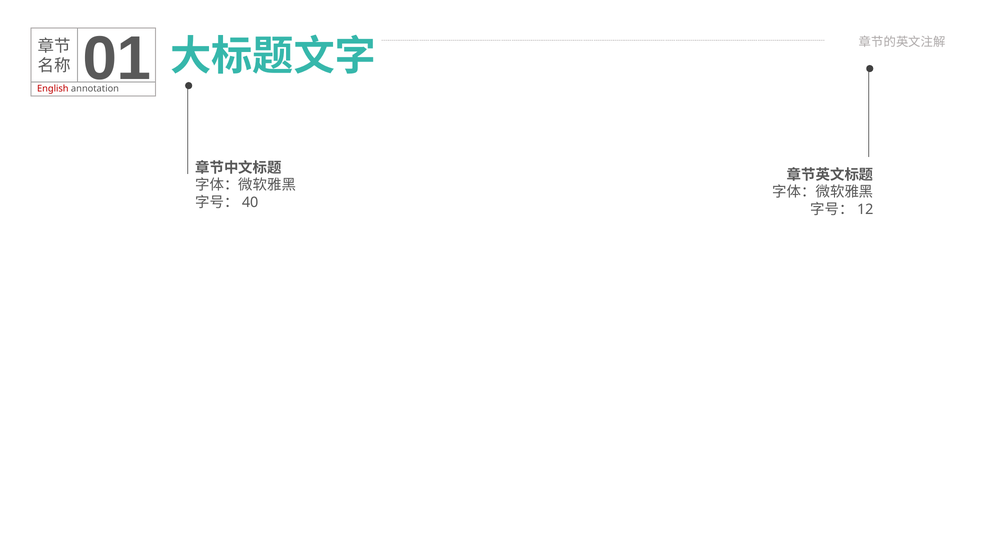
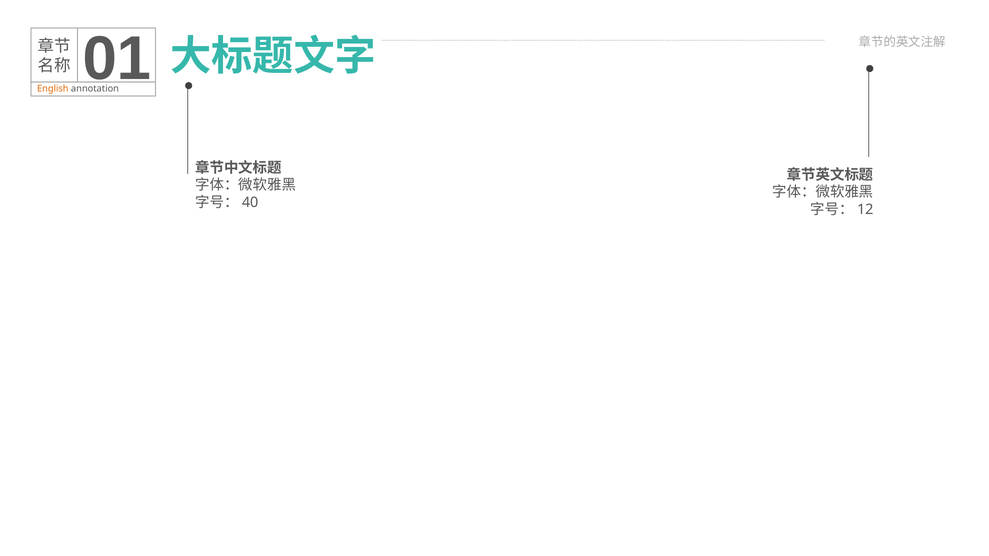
English colour: red -> orange (53, 89)
